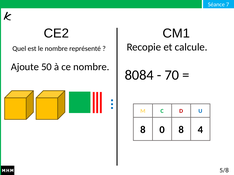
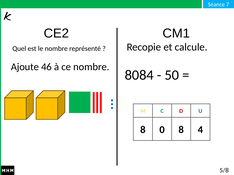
50: 50 -> 46 (46, 67)
70: 70 -> 50 (172, 75)
